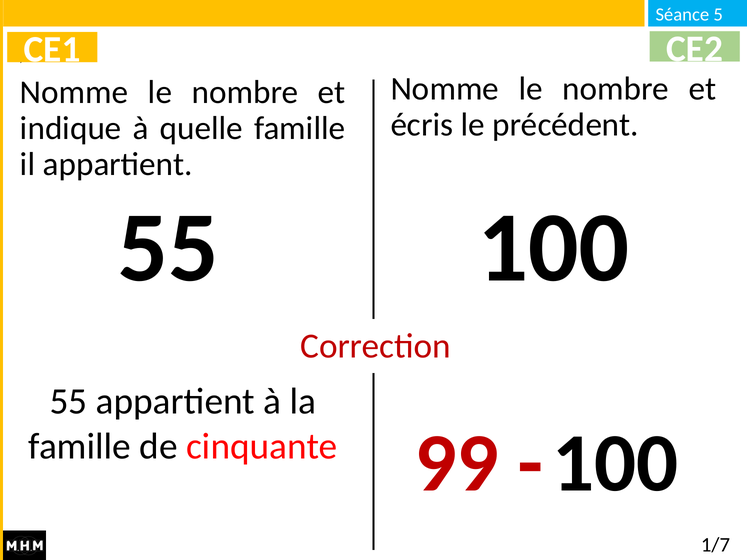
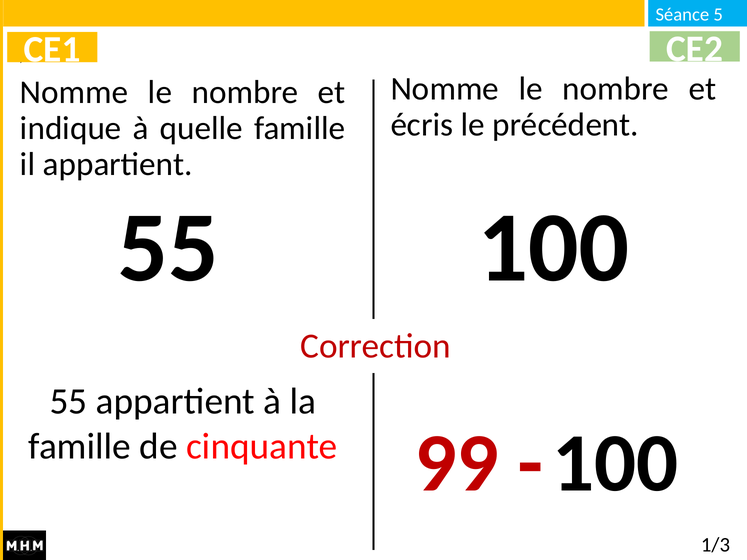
1/7: 1/7 -> 1/3 (716, 545)
